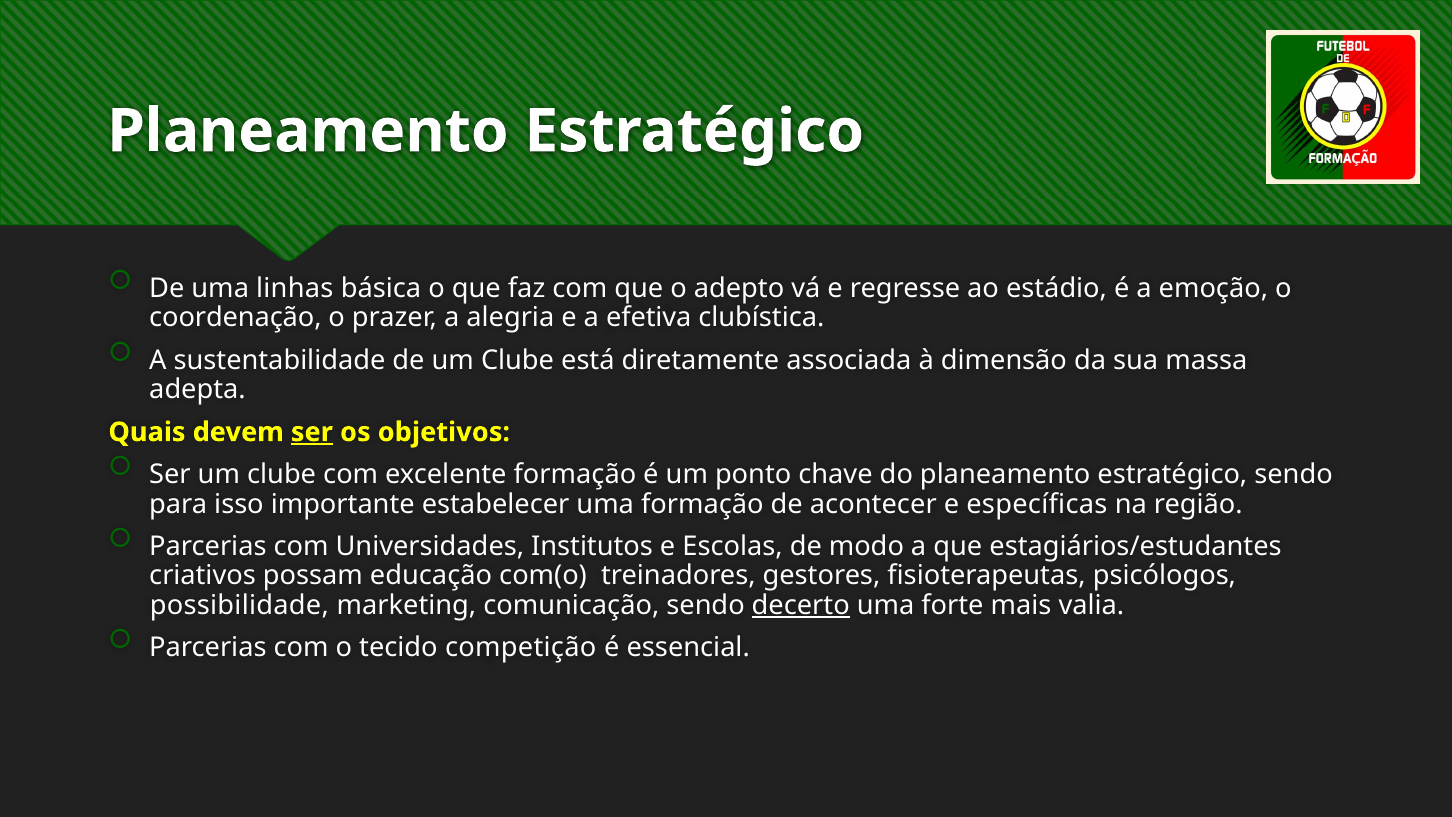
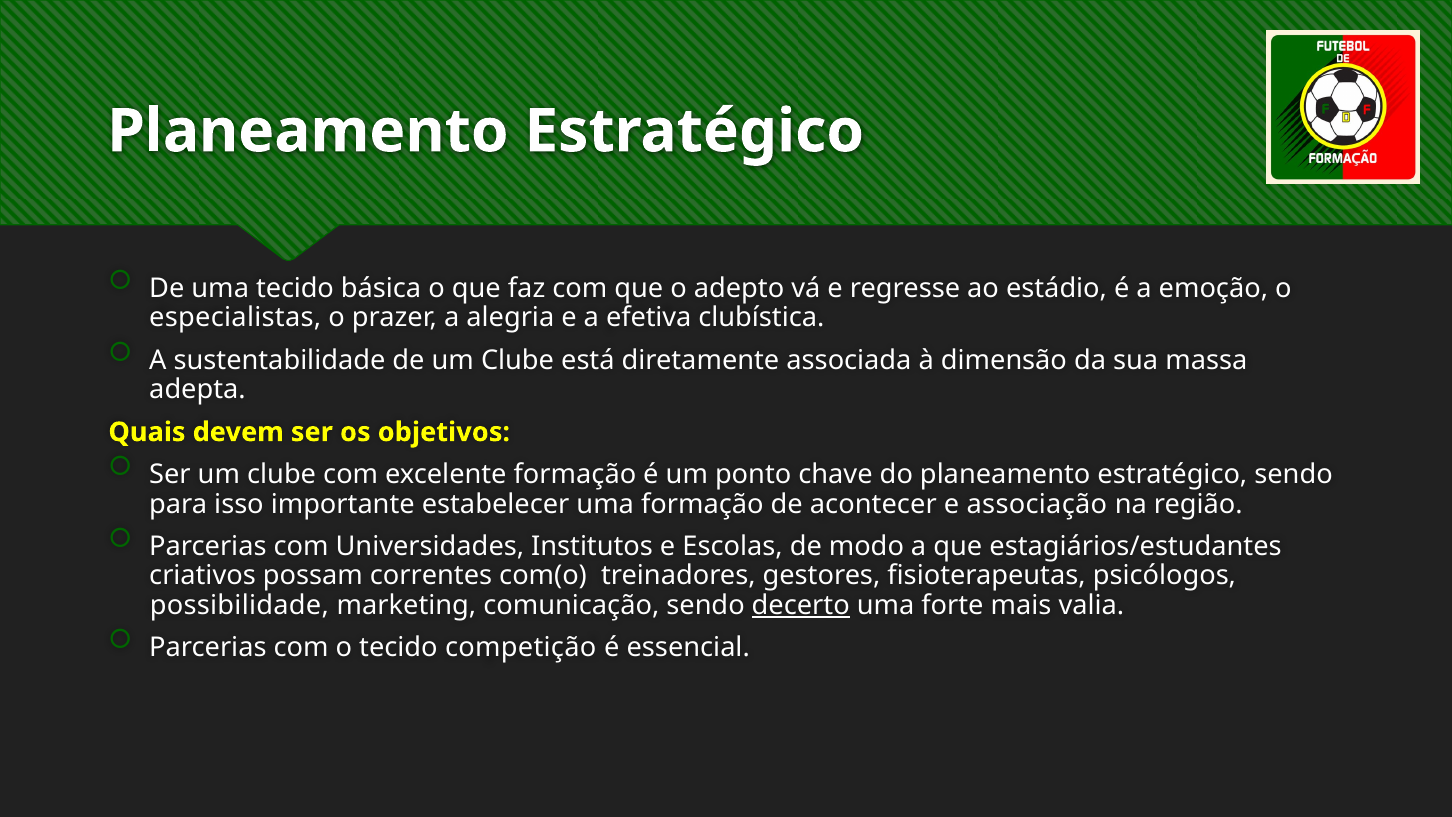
uma linhas: linhas -> tecido (295, 288)
coordenação: coordenação -> especialistas (235, 318)
ser underline: present -> none (312, 432)
específicas: específicas -> associação (1037, 504)
educação: educação -> correntes (431, 576)
